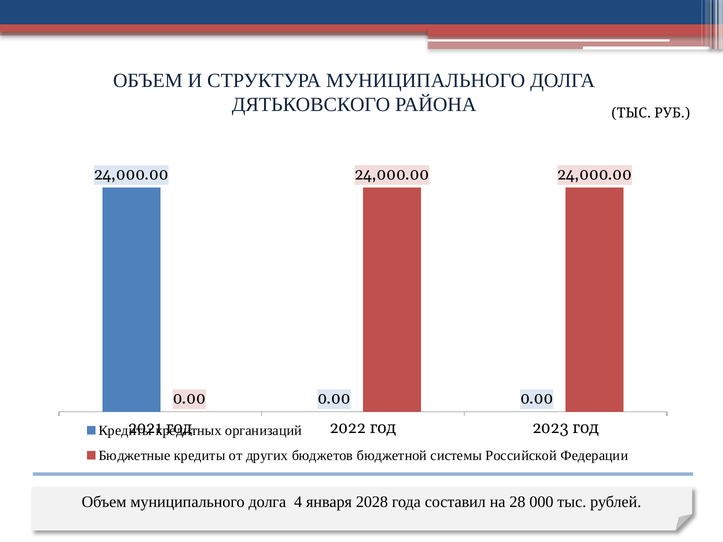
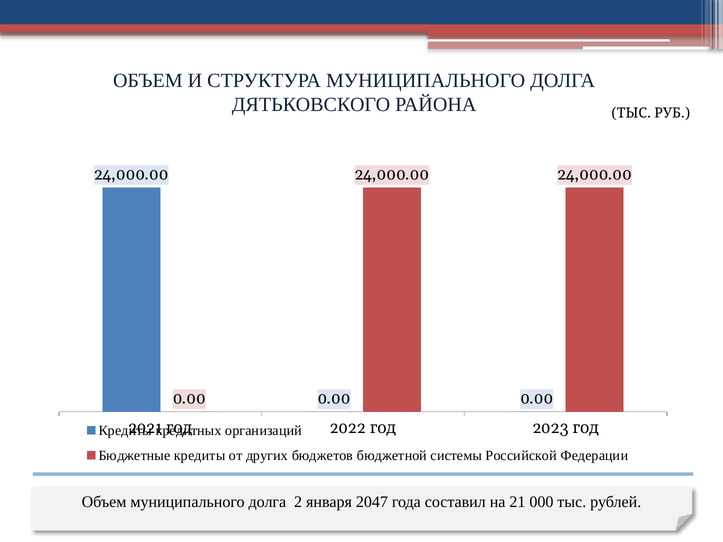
4: 4 -> 2 (298, 502)
2028: 2028 -> 2047 (372, 502)
28: 28 -> 21 (517, 502)
